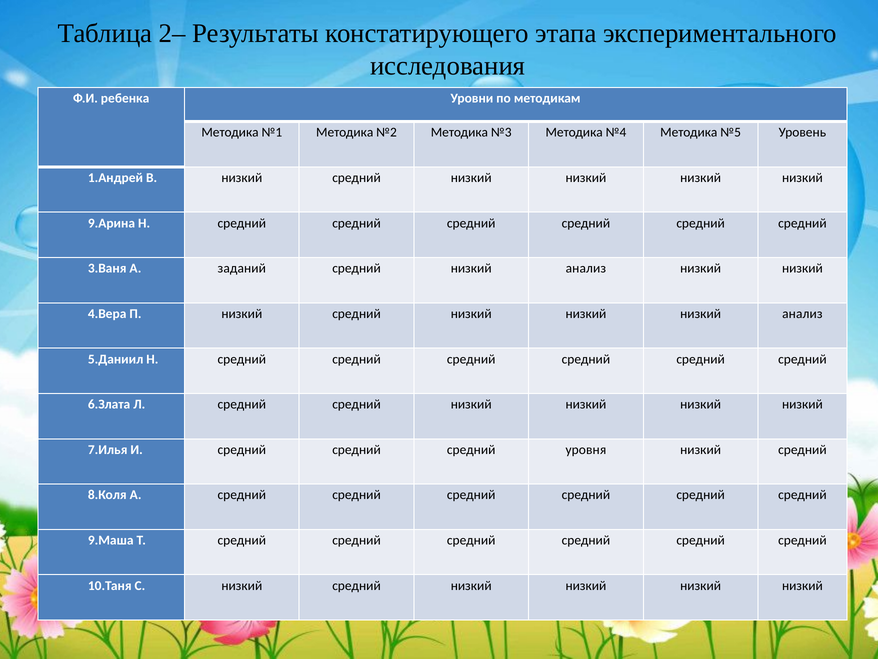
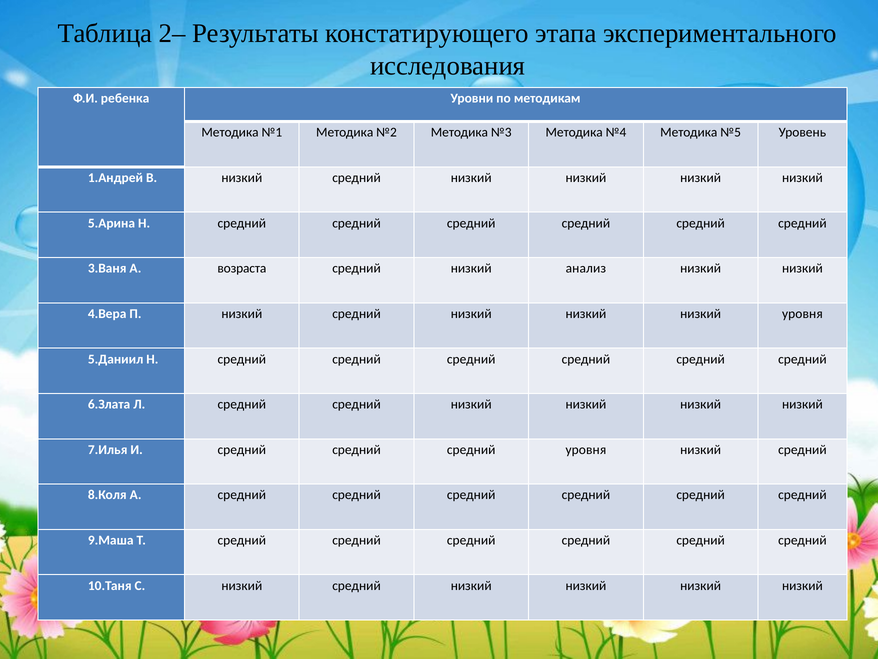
9.Арина: 9.Арина -> 5.Арина (111, 223)
заданий: заданий -> возраста (242, 268)
низкий низкий анализ: анализ -> уровня (802, 314)
